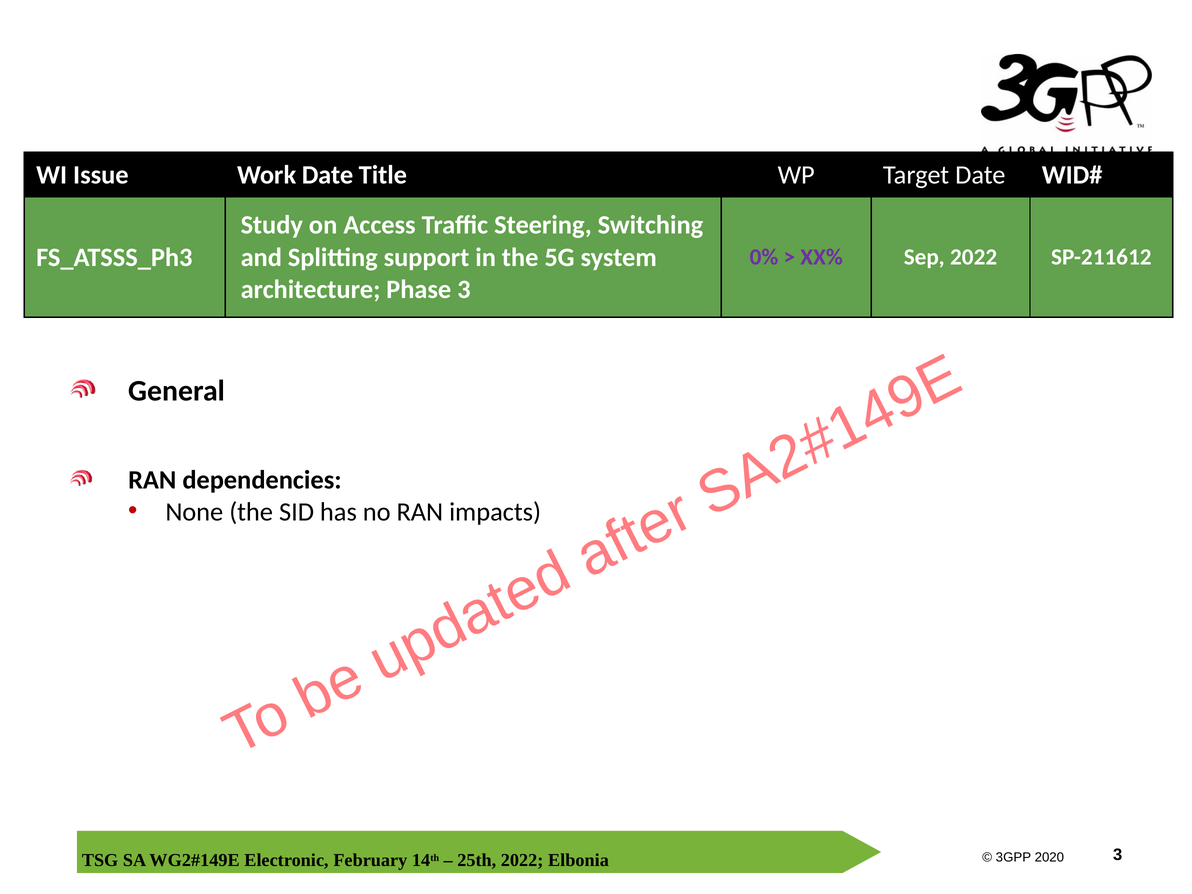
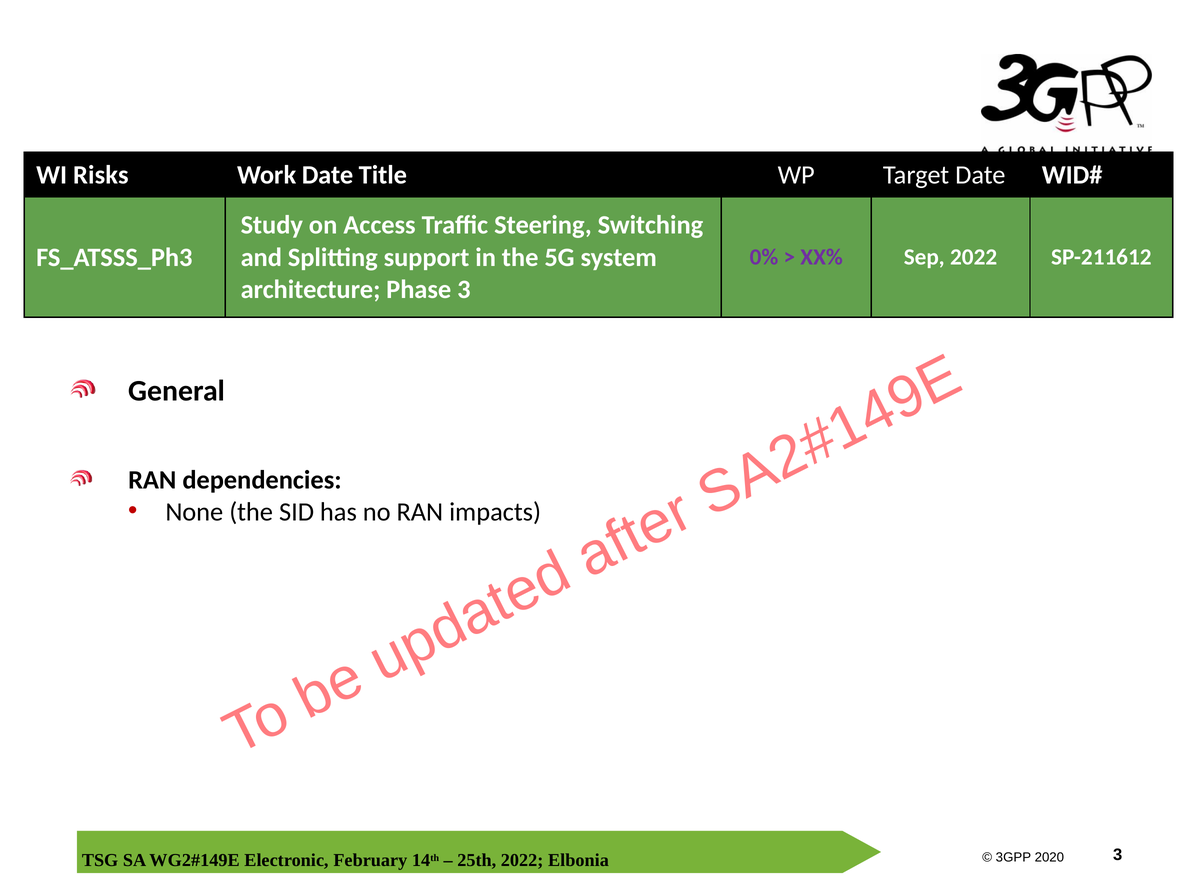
Issue: Issue -> Risks (101, 175)
